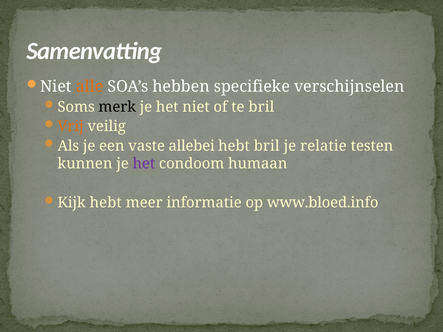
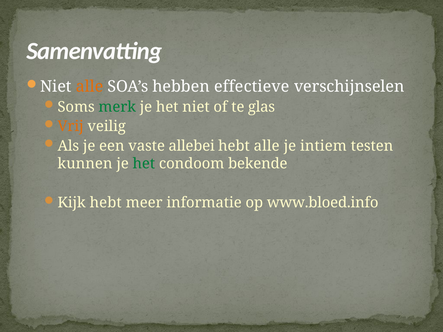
specifieke: specifieke -> effectieve (252, 87)
merk colour: black -> green (117, 107)
te bril: bril -> glas (262, 107)
hebt bril: bril -> alle (267, 146)
relatie: relatie -> intiem (323, 146)
het colour: purple -> green (144, 164)
humaan: humaan -> bekende (258, 164)
